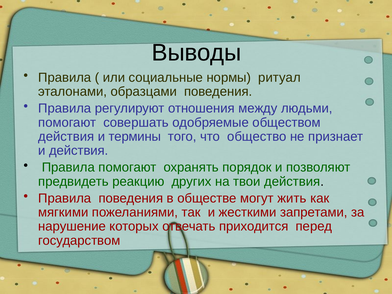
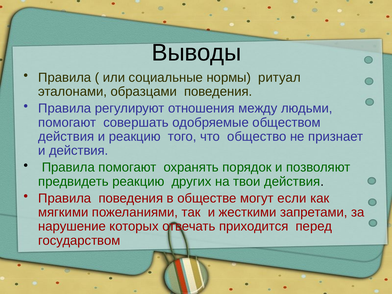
и термины: термины -> реакцию (135, 137)
жить: жить -> если (292, 198)
